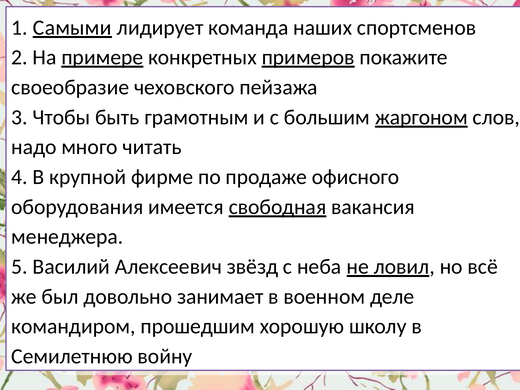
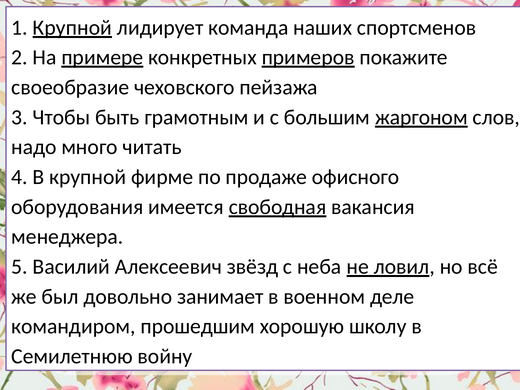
1 Самыми: Самыми -> Крупной (72, 28)
